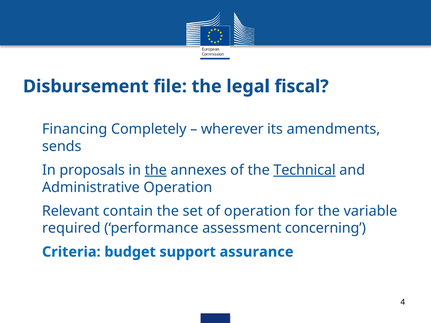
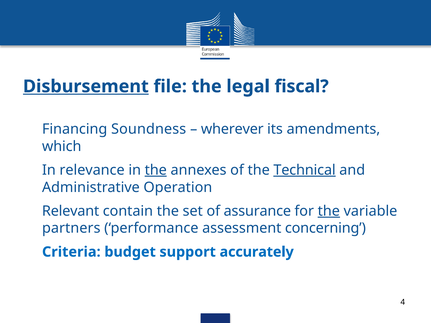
Disbursement underline: none -> present (86, 86)
Completely: Completely -> Soundness (149, 129)
sends: sends -> which (62, 146)
proposals: proposals -> relevance (92, 170)
of operation: operation -> assurance (257, 211)
the underline: none -> present (329, 211)
required: required -> partners (71, 228)
assurance: assurance -> accurately (257, 252)
